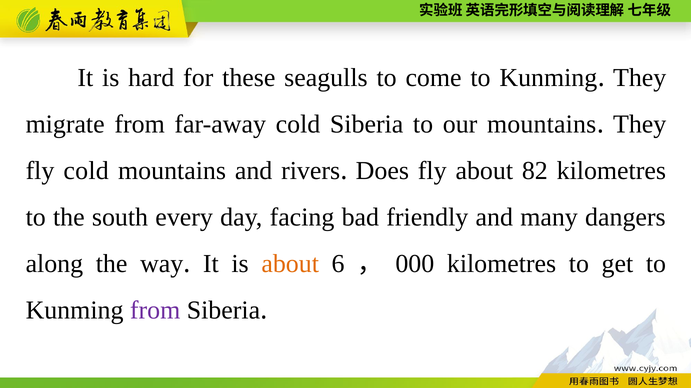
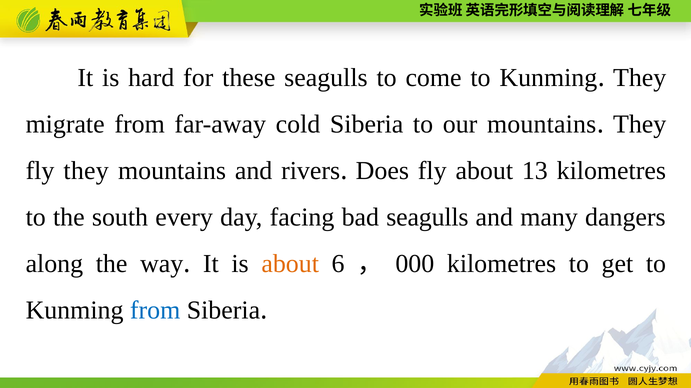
fly cold: cold -> they (86, 171)
82: 82 -> 13 (535, 171)
bad friendly: friendly -> seagulls (427, 218)
from colour: purple -> blue (155, 311)
